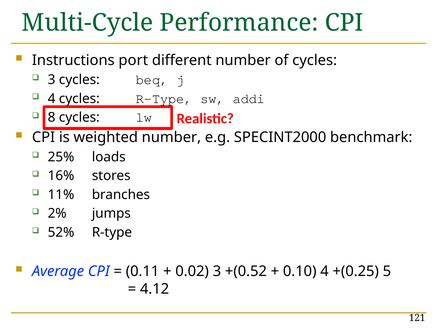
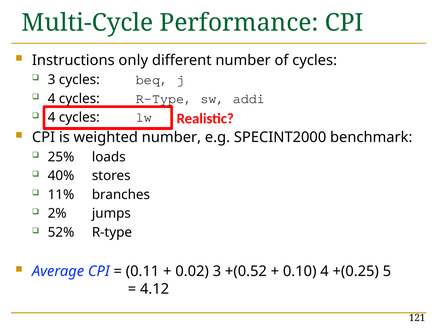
port: port -> only (133, 60)
8: 8 -> 4 (52, 117)
16%: 16% -> 40% (61, 176)
